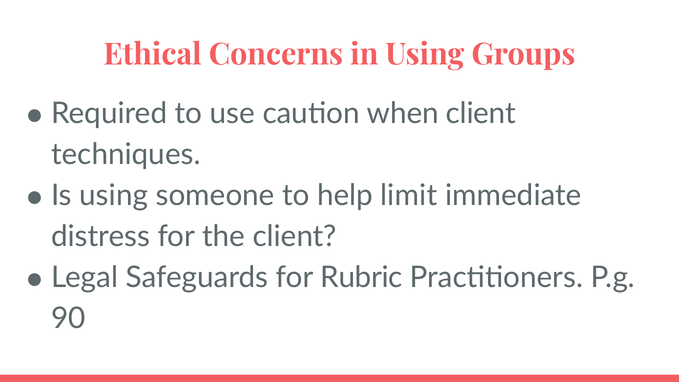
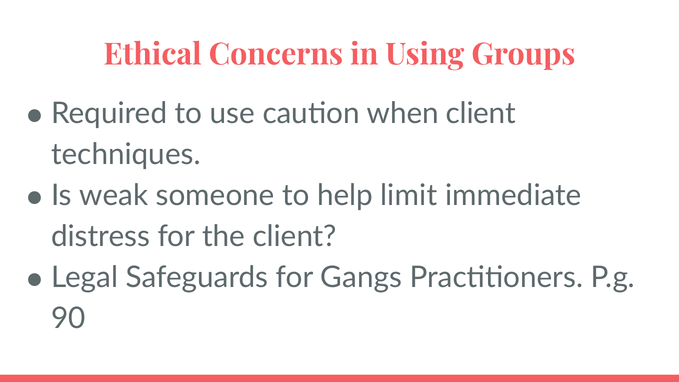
Is using: using -> weak (114, 195)
Rubric: Rubric -> Gangs (361, 277)
